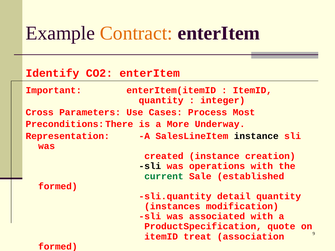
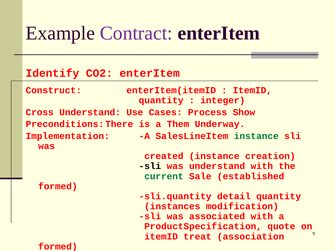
Contract colour: orange -> purple (136, 33)
Important: Important -> Construct (54, 90)
Cross Parameters: Parameters -> Understand (90, 112)
Most: Most -> Show (244, 112)
More: More -> Them (178, 124)
Representation: Representation -> Implementation (68, 136)
instance colour: black -> green (256, 136)
was operations: operations -> understand (217, 166)
